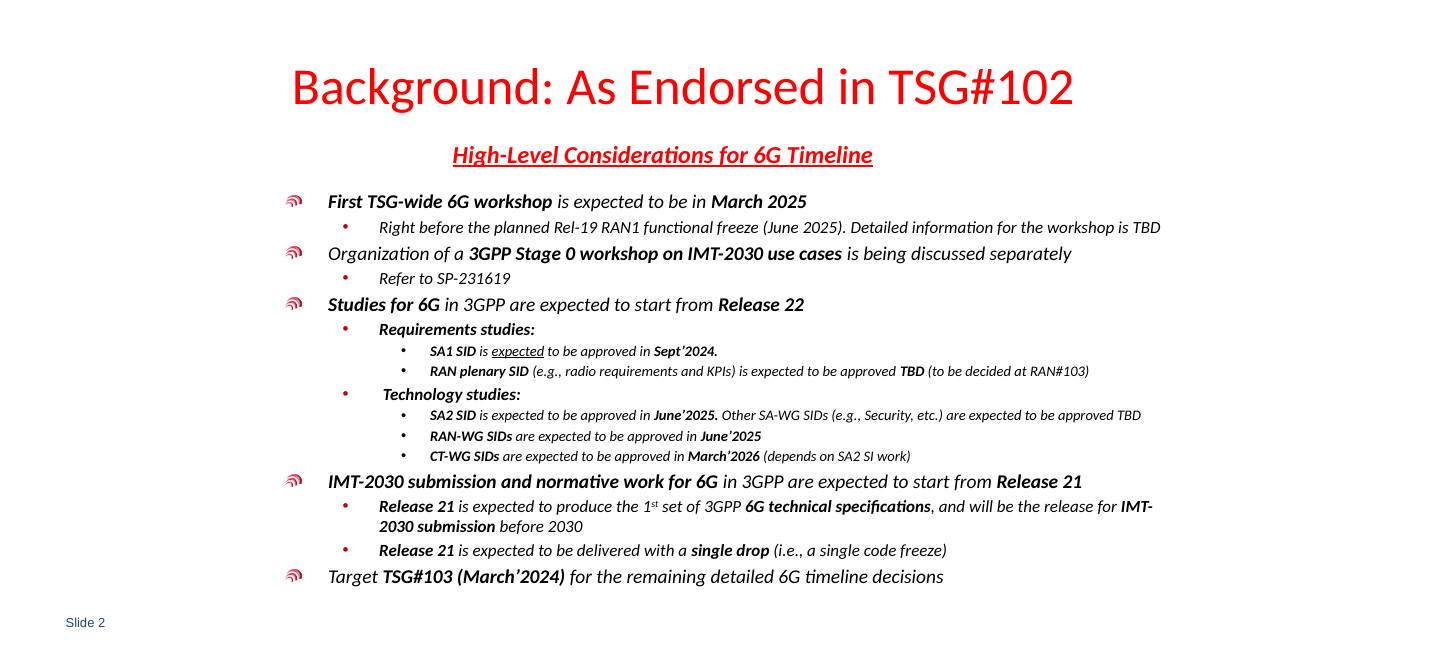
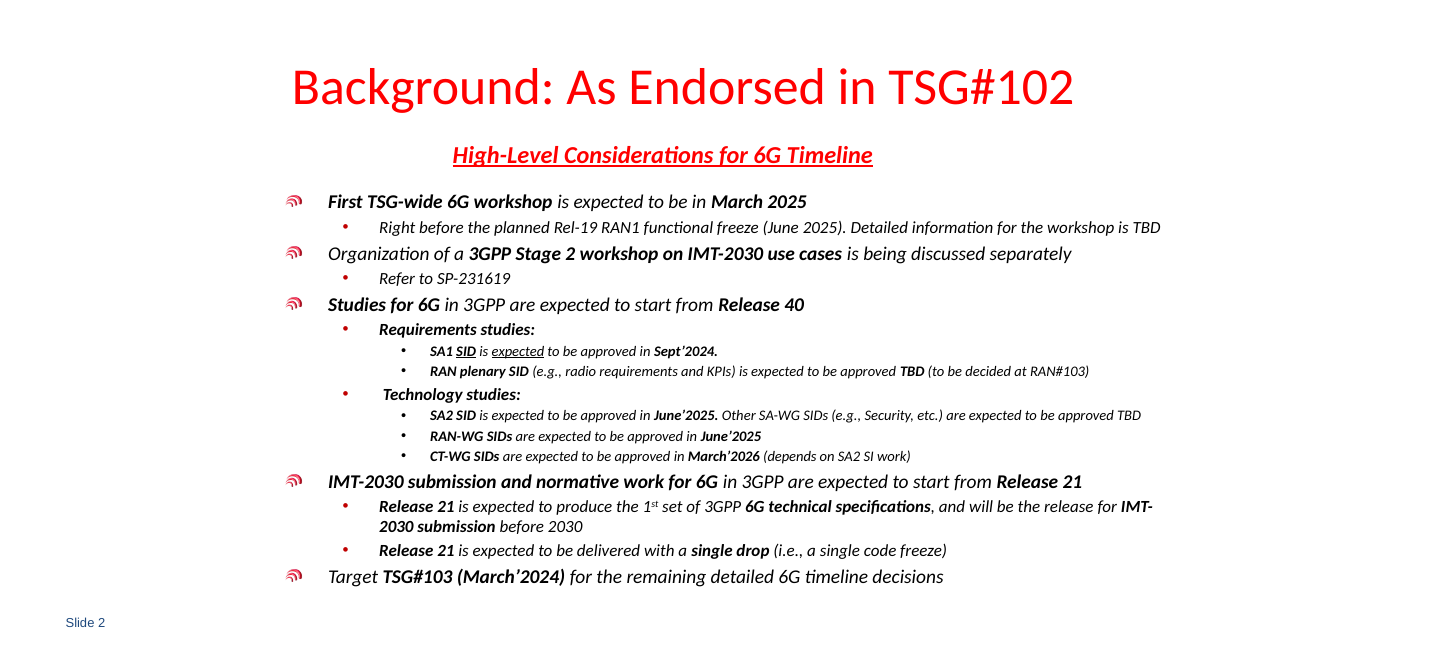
Stage 0: 0 -> 2 (570, 254)
22: 22 -> 40 (794, 305)
SID underline: none -> present (466, 351)
